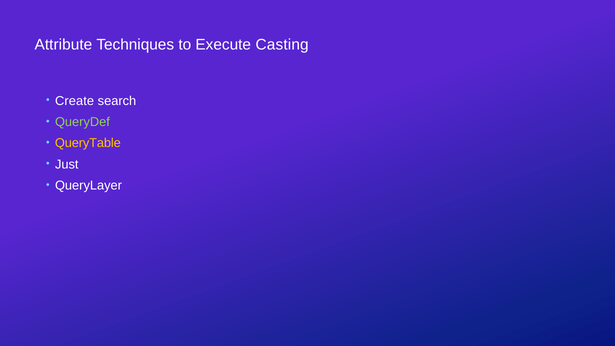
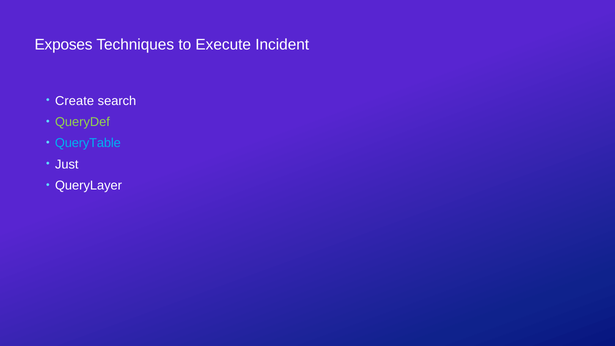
Attribute: Attribute -> Exposes (64, 45)
Casting: Casting -> Incident (282, 45)
QueryTable colour: yellow -> light blue (88, 143)
